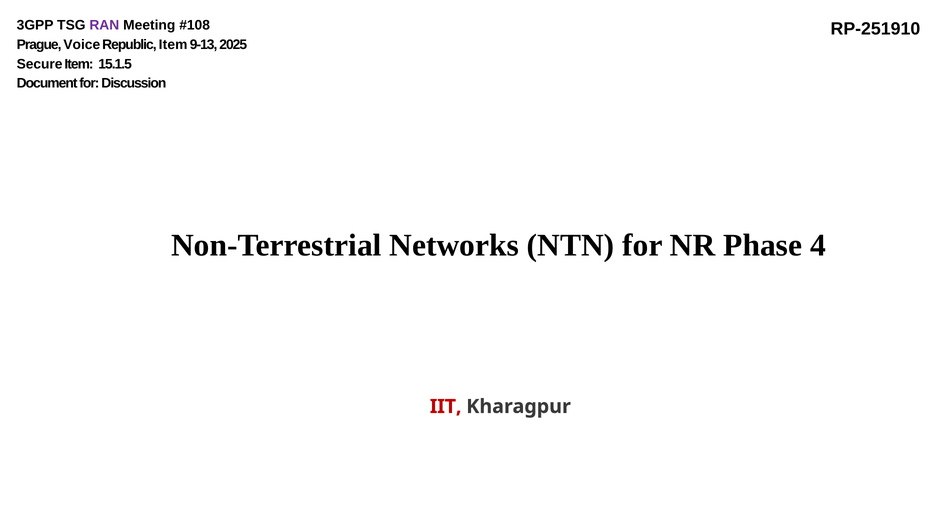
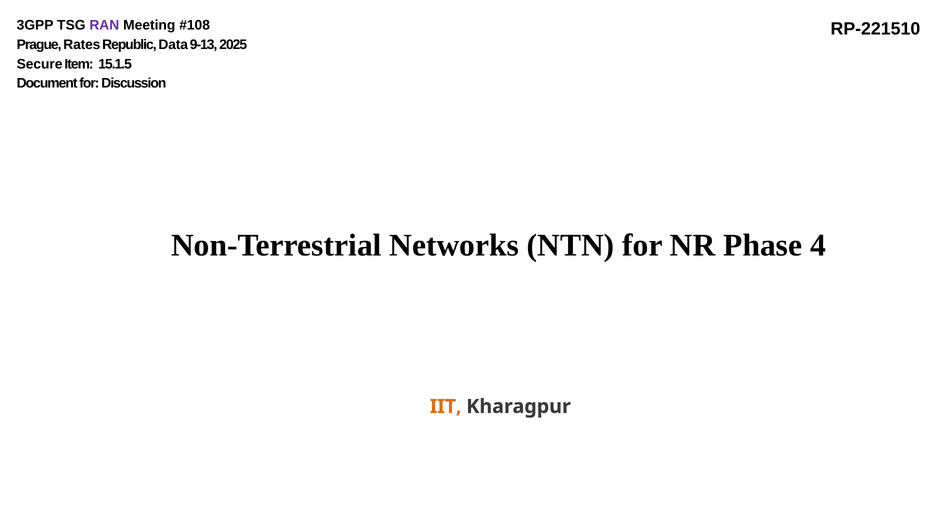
RP-251910: RP-251910 -> RP-221510 (875, 29)
Voice: Voice -> Rates (82, 45)
Republic Item: Item -> Data (173, 45)
IIT colour: red -> orange (446, 407)
